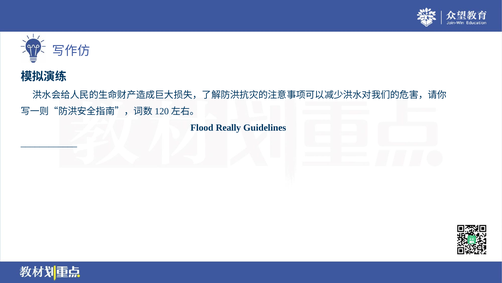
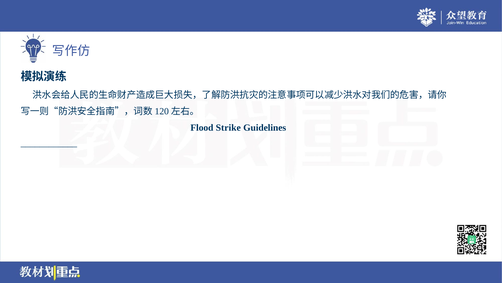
Really: Really -> Strike (228, 128)
